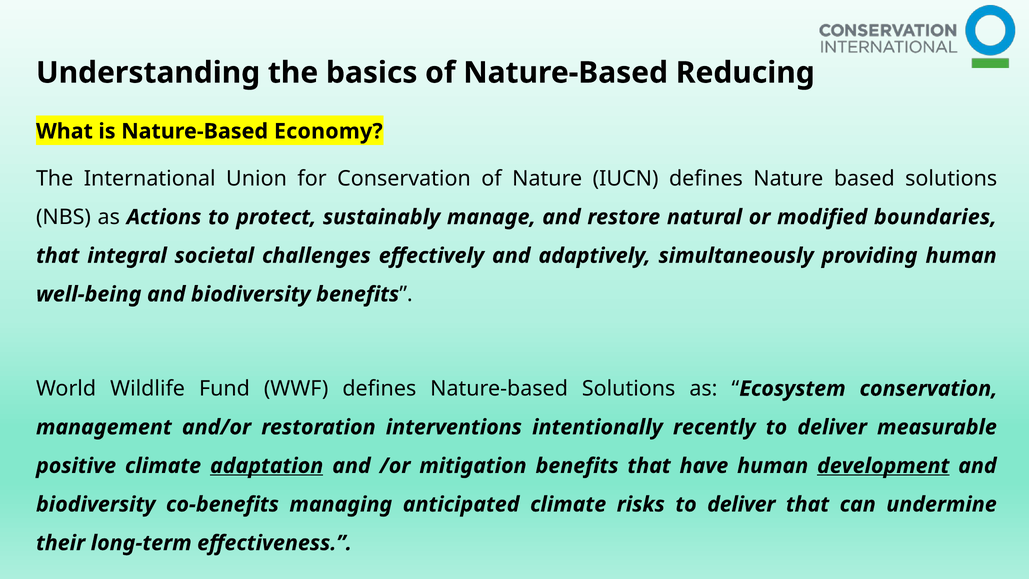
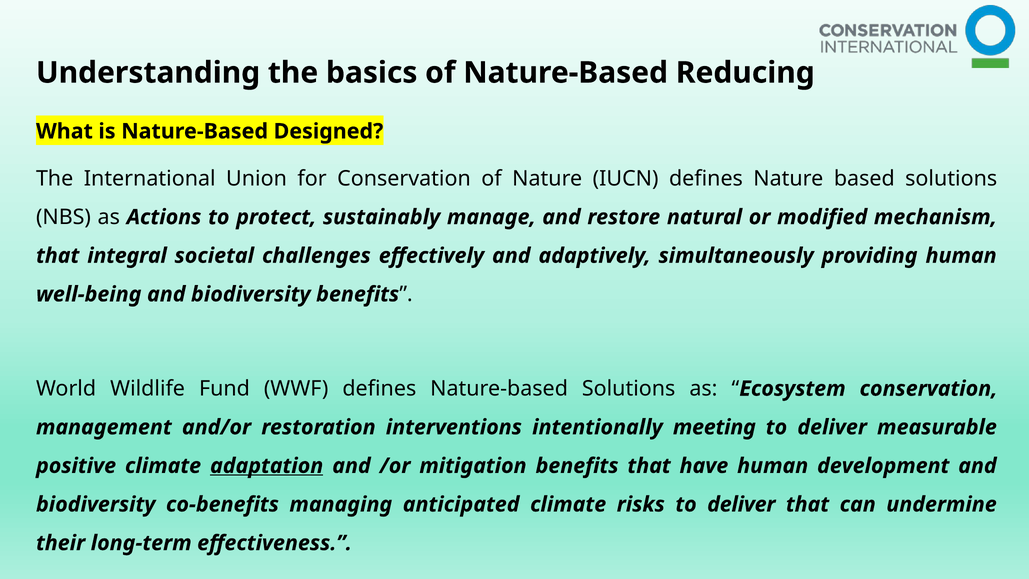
Economy: Economy -> Designed (328, 131)
boundaries: boundaries -> mechanism (935, 217)
recently: recently -> meeting (714, 427)
development underline: present -> none (883, 466)
